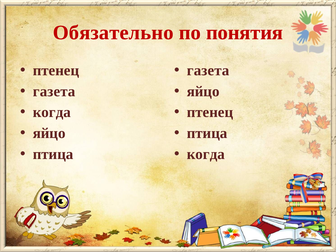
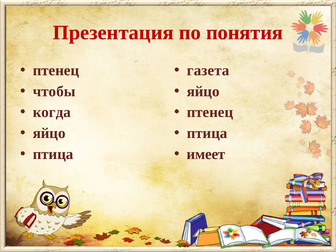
Обязательно: Обязательно -> Презентация (113, 33)
газета: газета -> чтобы (54, 91)
когда: когда -> имеет (206, 154)
